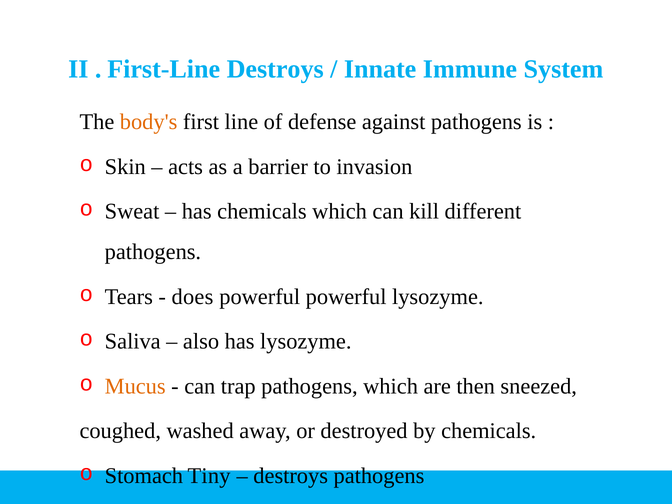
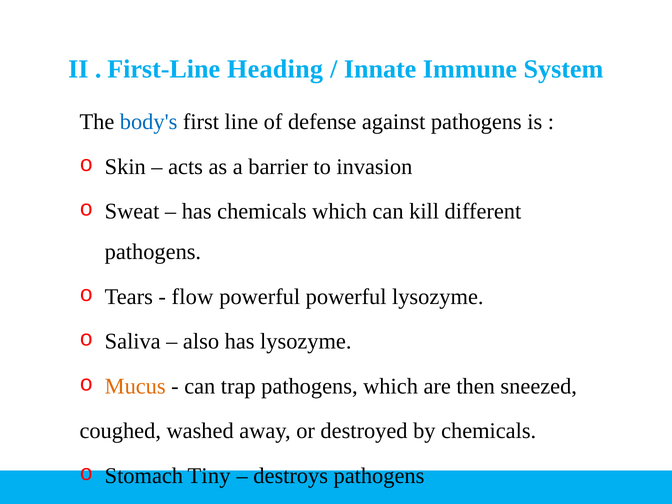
First-Line Destroys: Destroys -> Heading (275, 69)
body's colour: orange -> blue (149, 122)
does: does -> flow (192, 297)
